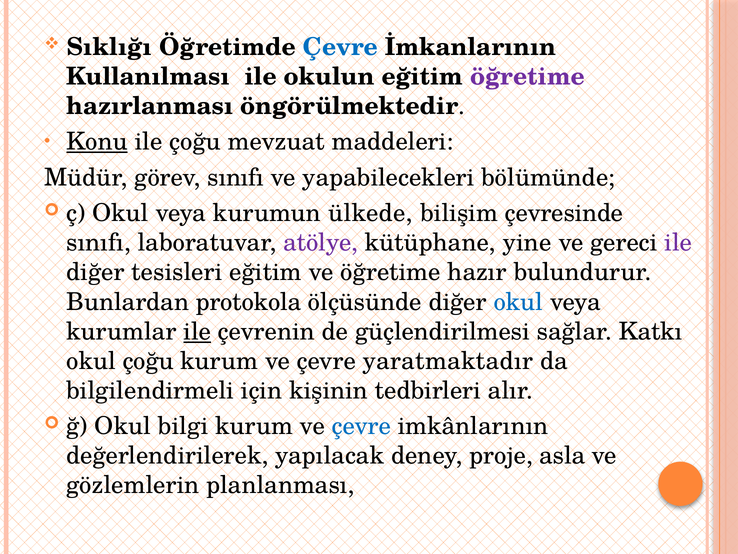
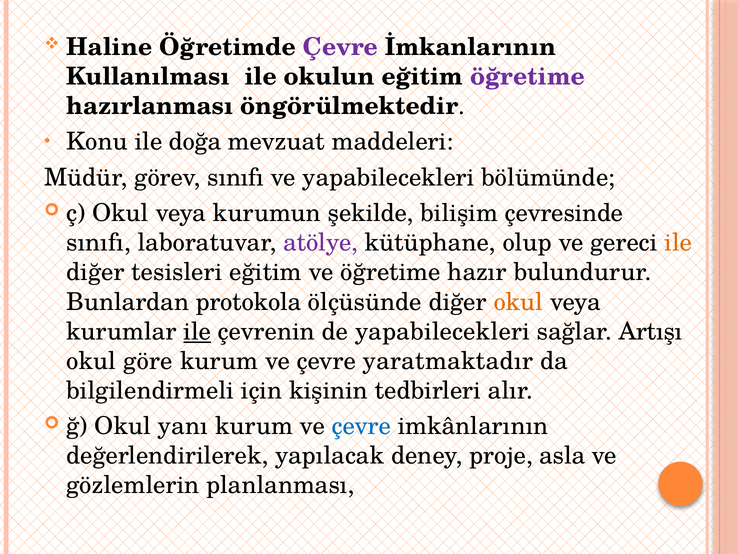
Sıklığı: Sıklığı -> Haline (109, 47)
Çevre colour: blue -> purple (340, 47)
Konu underline: present -> none (97, 142)
ile çoğu: çoğu -> doğa (195, 142)
ülkede: ülkede -> şekilde (371, 213)
yine: yine -> olup (527, 243)
ile colour: purple -> orange (678, 243)
okul colour: blue -> orange (518, 302)
de güçlendirilmesi: güçlendirilmesi -> yapabilecekleri (442, 331)
Katkı: Katkı -> Artışı (651, 331)
okul çoğu: çoğu -> göre (148, 361)
bilgi: bilgi -> yanı (183, 426)
